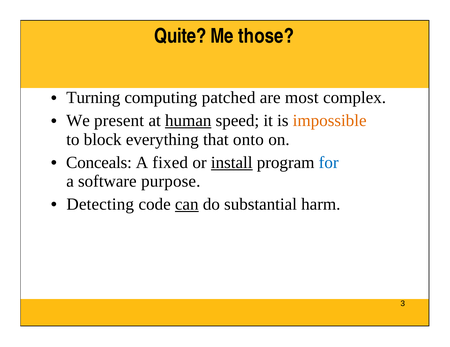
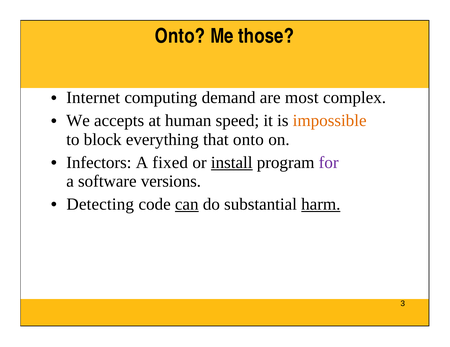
Quite: Quite -> Onto (180, 36)
Turning: Turning -> Internet (93, 98)
patched: patched -> demand (229, 98)
present: present -> accepts (119, 121)
human underline: present -> none (188, 121)
Conceals: Conceals -> Infectors (99, 163)
for colour: blue -> purple (329, 163)
purpose: purpose -> versions (171, 182)
harm underline: none -> present (321, 205)
